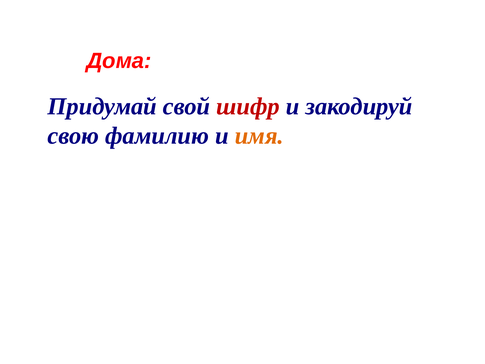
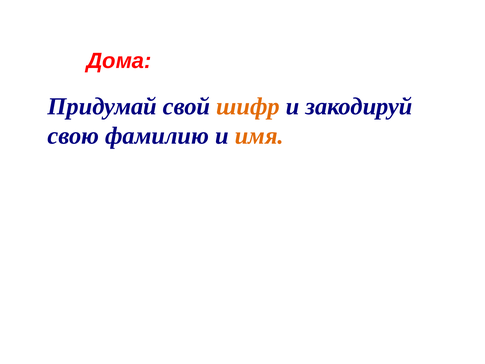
шифр colour: red -> orange (248, 106)
